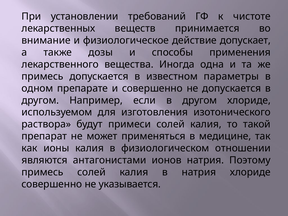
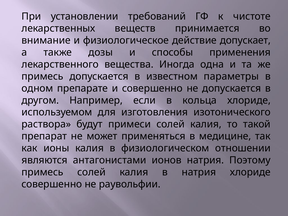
если в другом: другом -> кольца (200, 100)
указывается: указывается -> раувольфии (130, 184)
